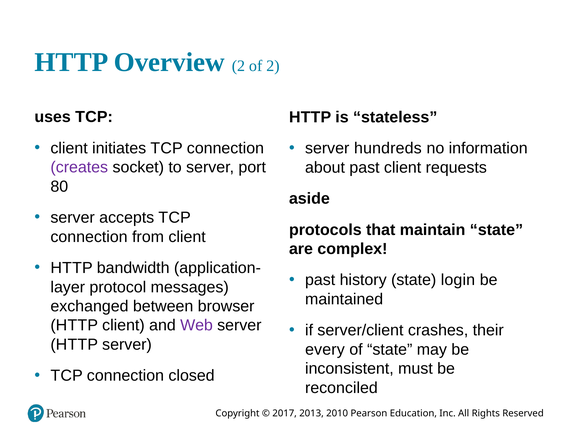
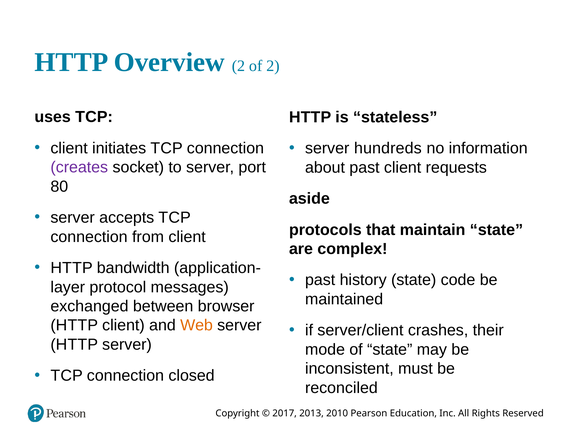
login: login -> code (458, 280)
Web colour: purple -> orange (197, 325)
every: every -> mode (325, 349)
